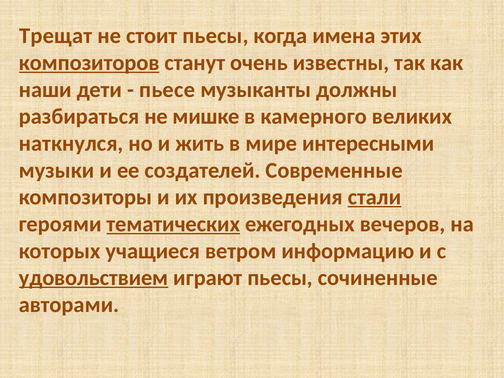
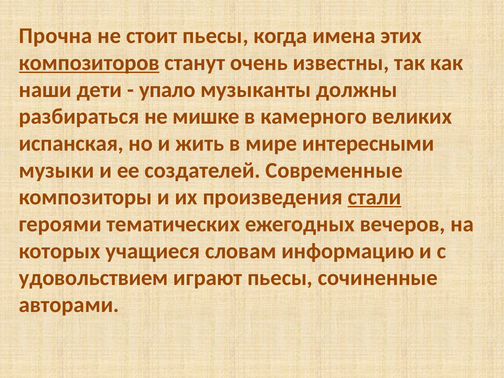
Трещат: Трещат -> Прочна (56, 36)
пьесе: пьесе -> упало (167, 90)
наткнулся: наткнулся -> испанская (71, 143)
тематических underline: present -> none (173, 224)
ветром: ветром -> словам (241, 251)
удовольствием underline: present -> none (94, 278)
